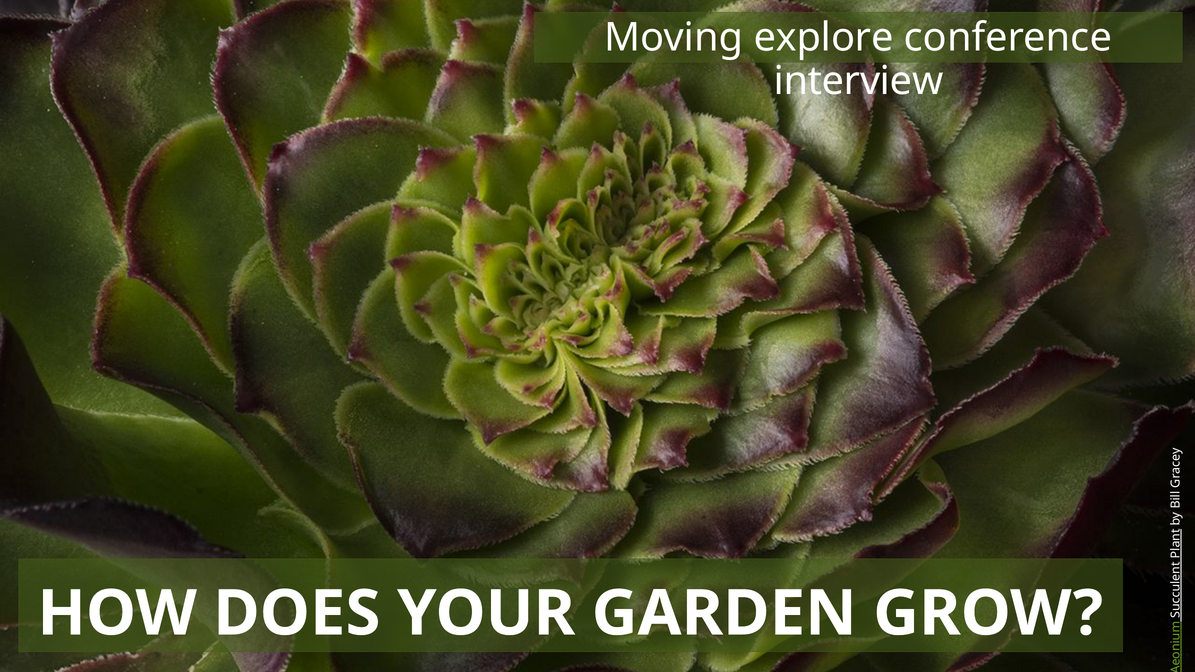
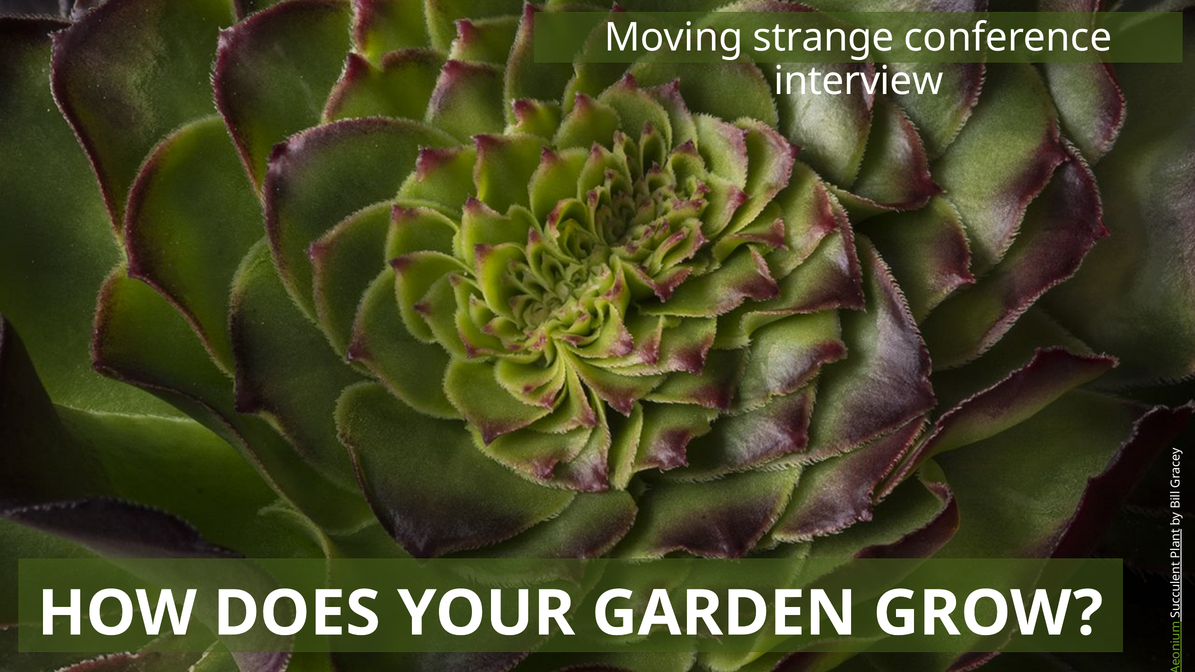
explore: explore -> strange (824, 38)
